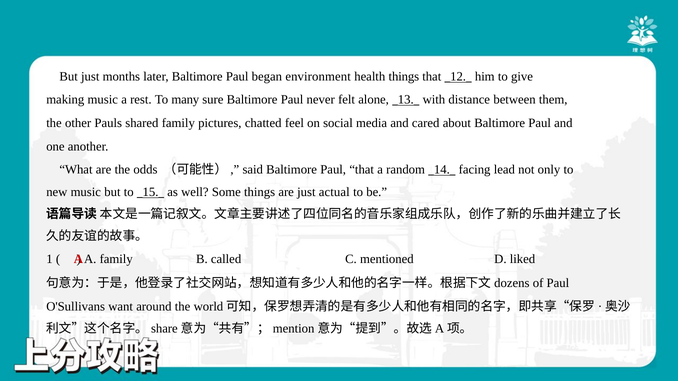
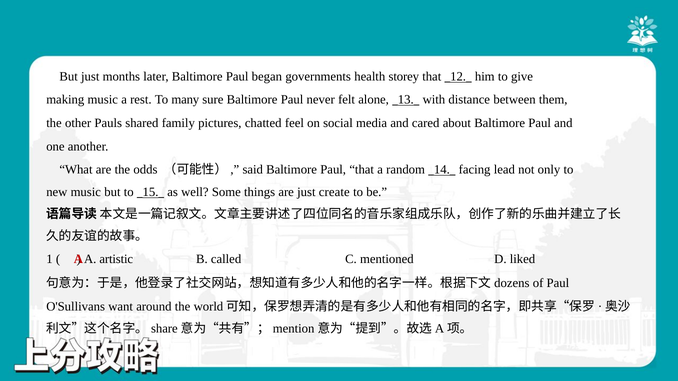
environment: environment -> governments (318, 77)
health things: things -> storey (404, 77)
actual: actual -> create (334, 192)
A family: family -> artistic (116, 259)
